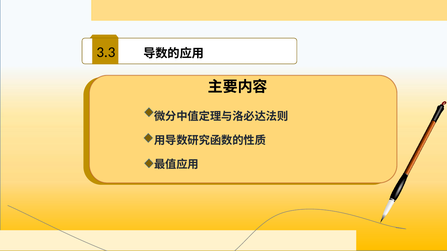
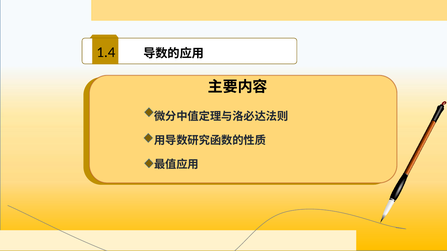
3.3: 3.3 -> 1.4 (106, 52)
